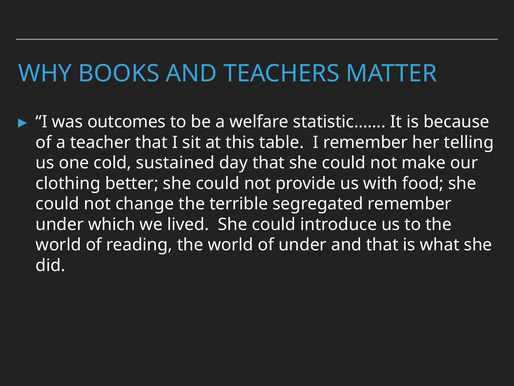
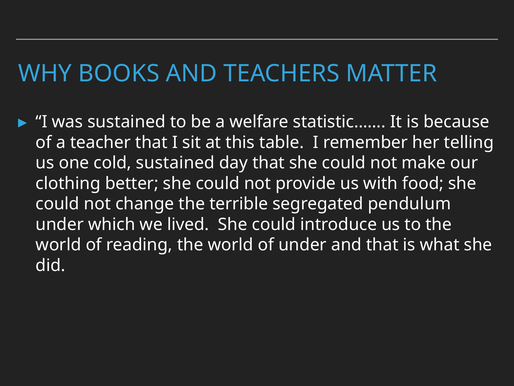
was outcomes: outcomes -> sustained (126, 122)
segregated remember: remember -> pendulum (409, 204)
